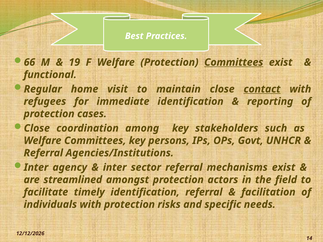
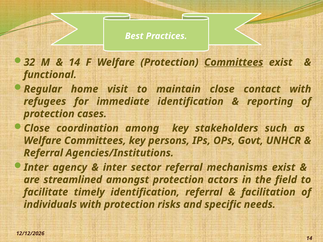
66: 66 -> 32 (29, 62)
19: 19 -> 14 (74, 62)
contact underline: present -> none (262, 89)
